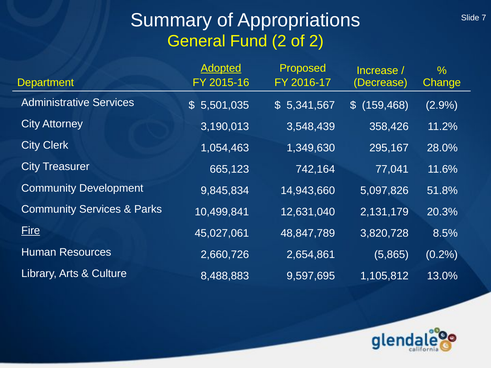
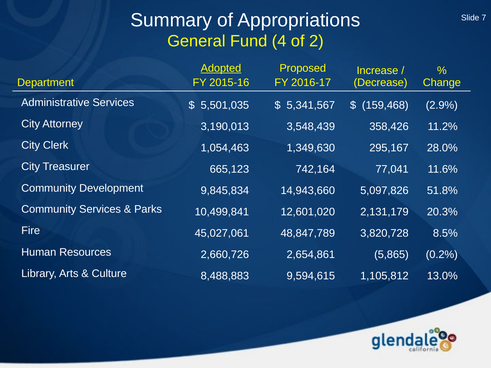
Fund 2: 2 -> 4 (279, 41)
12,631,040: 12,631,040 -> 12,601,020 (308, 212)
Fire underline: present -> none (31, 231)
9,597,695: 9,597,695 -> 9,594,615 (311, 276)
